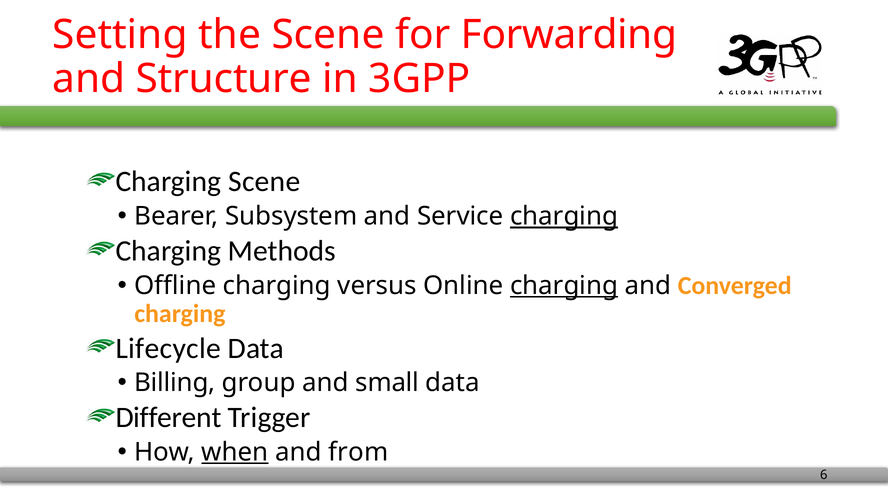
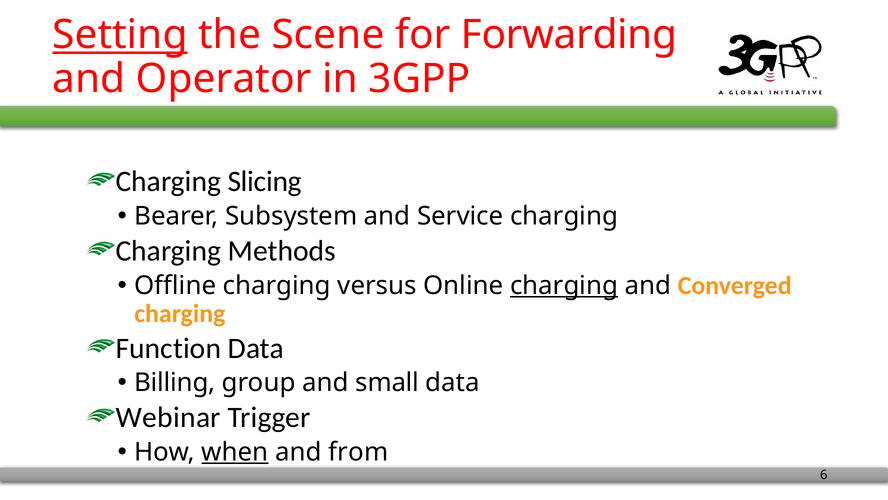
Setting underline: none -> present (120, 35)
Structure: Structure -> Operator (224, 79)
Charging Scene: Scene -> Slicing (265, 182)
charging underline: present -> none (564, 216)
Lifecycle: Lifecycle -> Function (168, 348)
Different: Different -> Webinar (168, 417)
